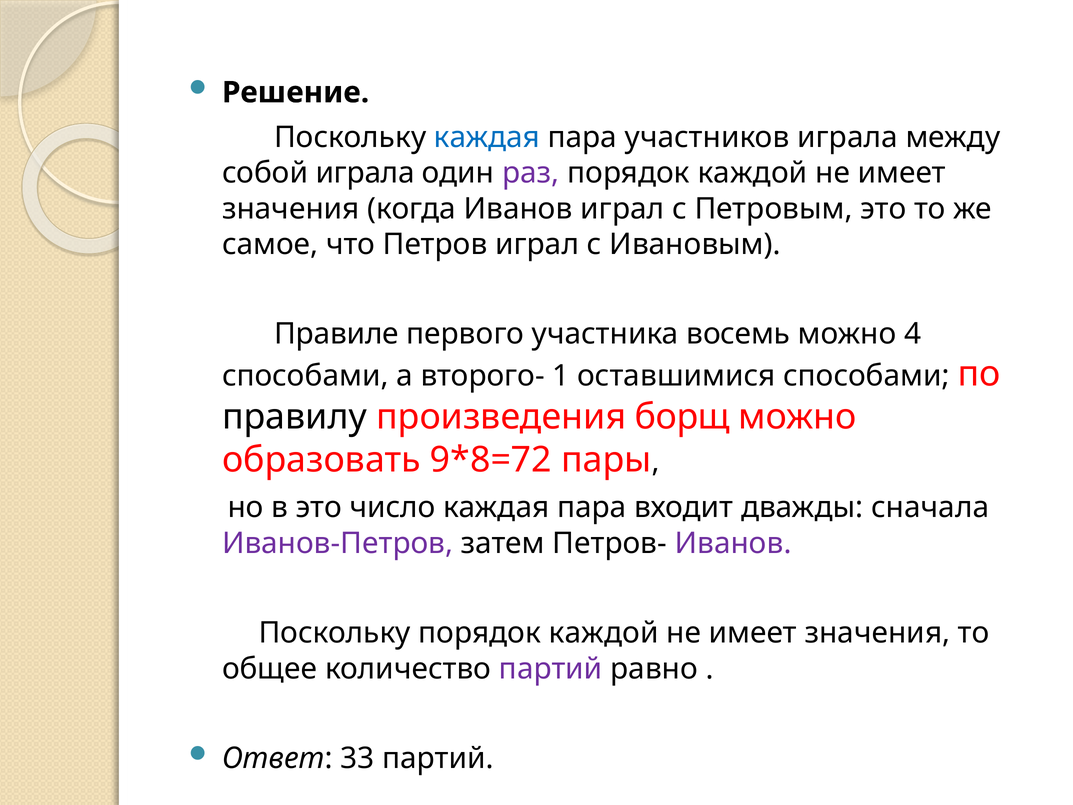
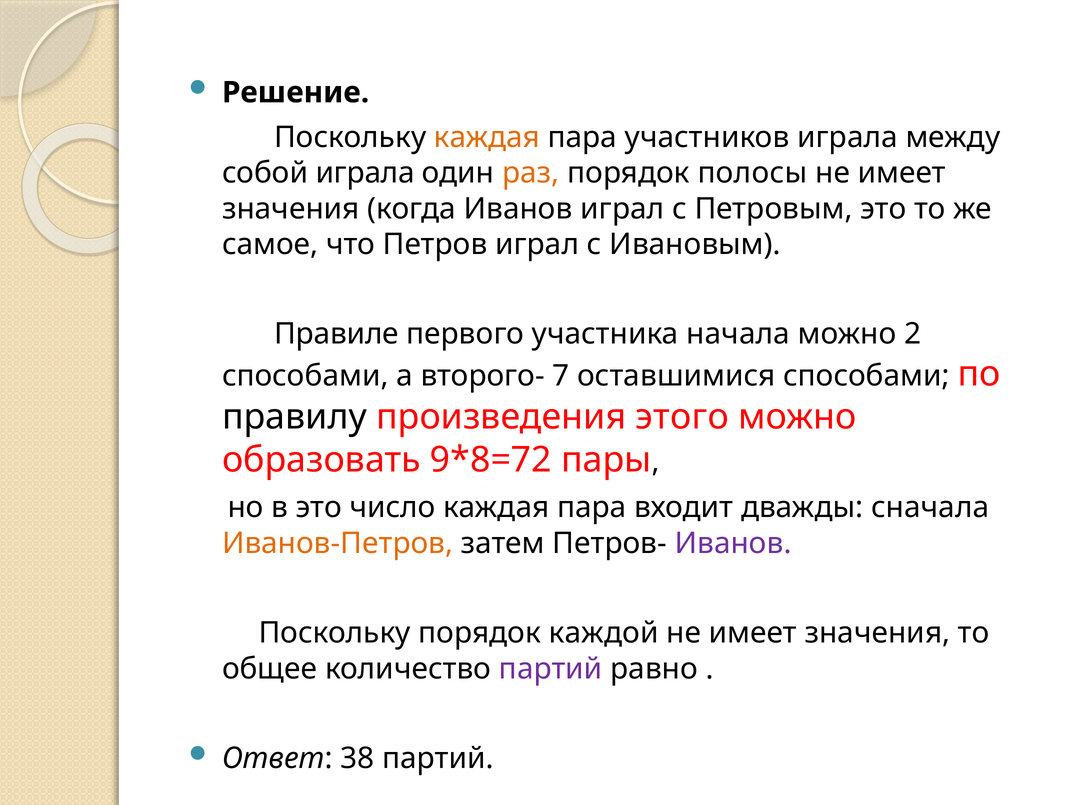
каждая colour: blue -> orange (487, 137)
раз colour: purple -> orange (531, 173)
каждой: каждой -> полосы (752, 173)
восемь: восемь -> начала (738, 334)
4: 4 -> 2 (913, 334)
1: 1 -> 7 (561, 376)
борщ: борщ -> этого (682, 417)
Иванов-Петров colour: purple -> orange (338, 543)
33: 33 -> 38 (357, 758)
